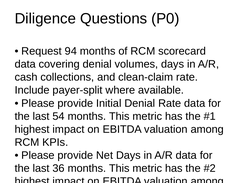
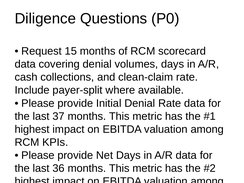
94: 94 -> 15 (71, 51)
54: 54 -> 37 (59, 116)
